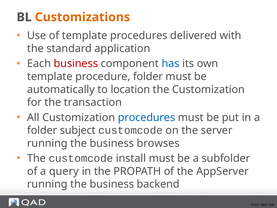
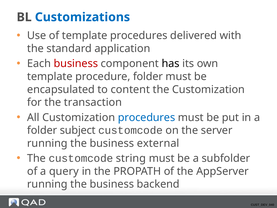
Customizations colour: orange -> blue (82, 17)
has colour: blue -> black (171, 64)
automatically: automatically -> encapsulated (61, 89)
location: location -> content (130, 89)
browses: browses -> external (158, 143)
install: install -> string (131, 158)
